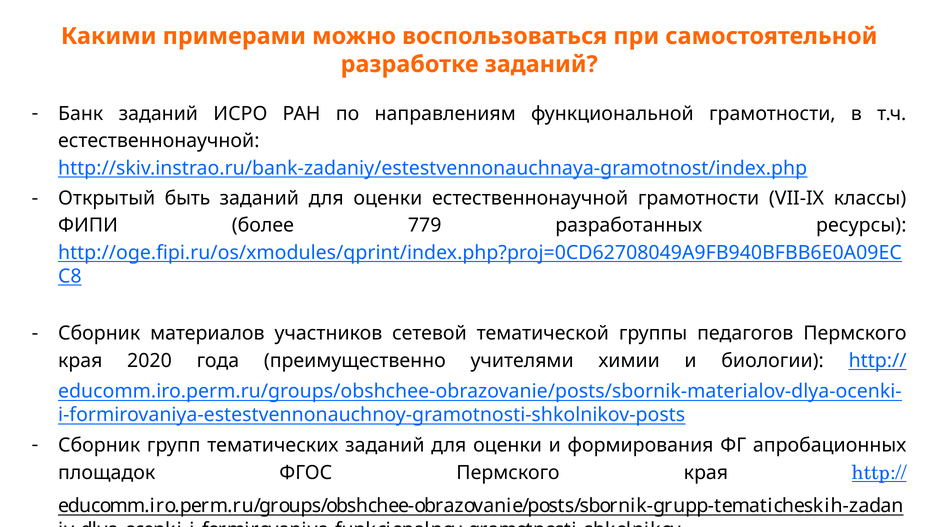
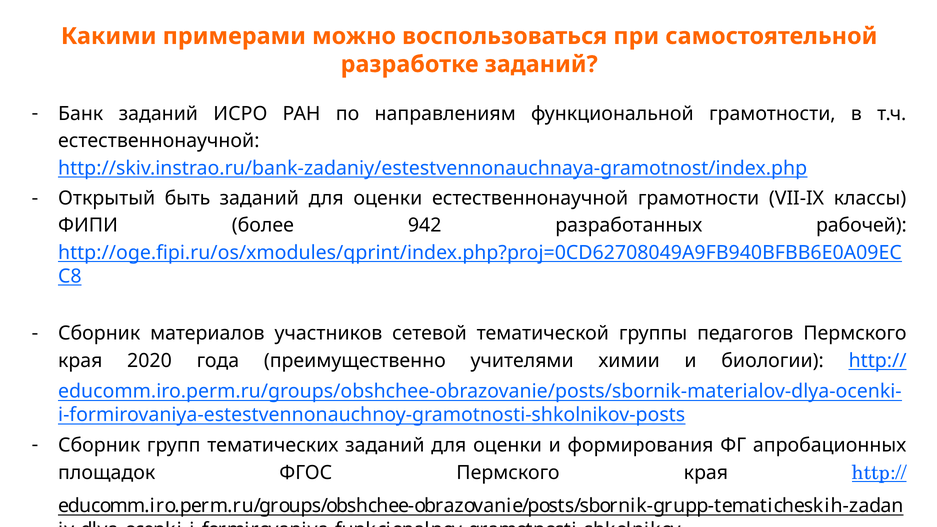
779: 779 -> 942 (425, 225)
ресурсы: ресурсы -> рабочей (861, 225)
